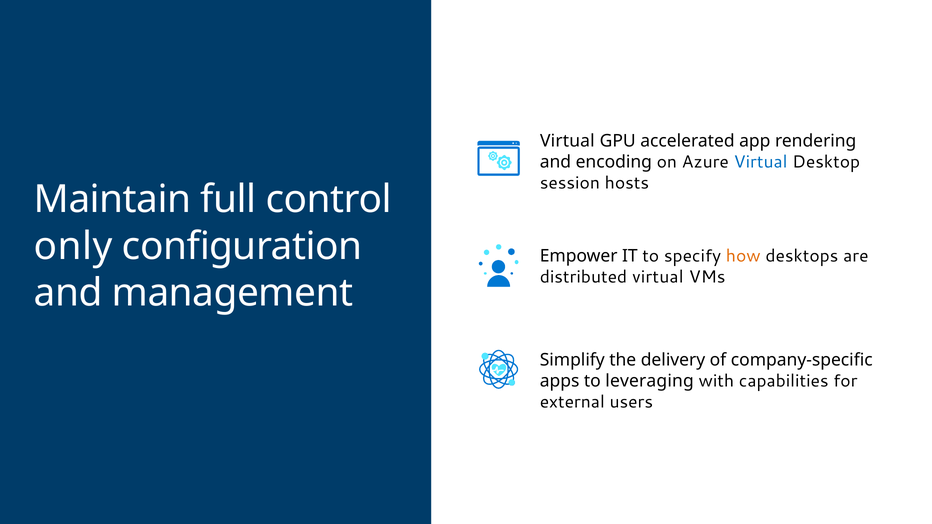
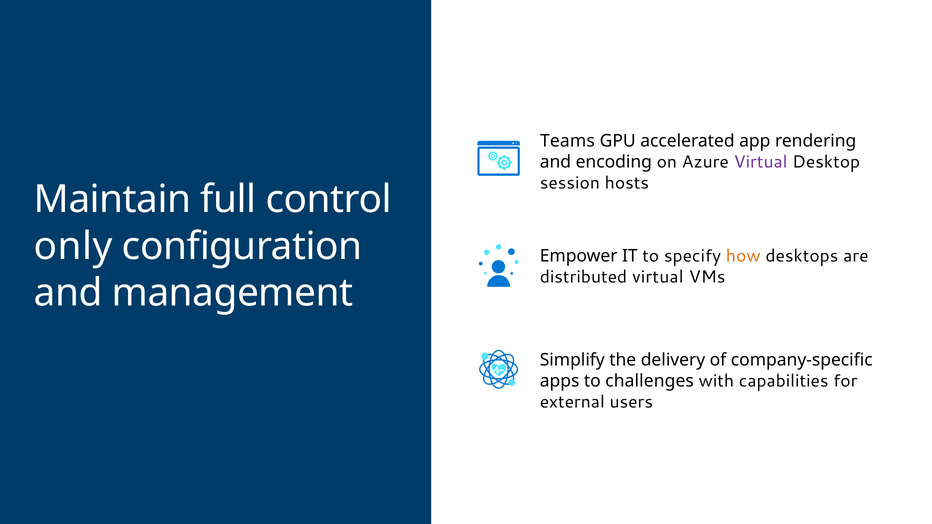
Virtual: Virtual -> Teams (567, 141)
Virtual colour: blue -> purple (761, 162)
leveraging: leveraging -> challenges (650, 381)
